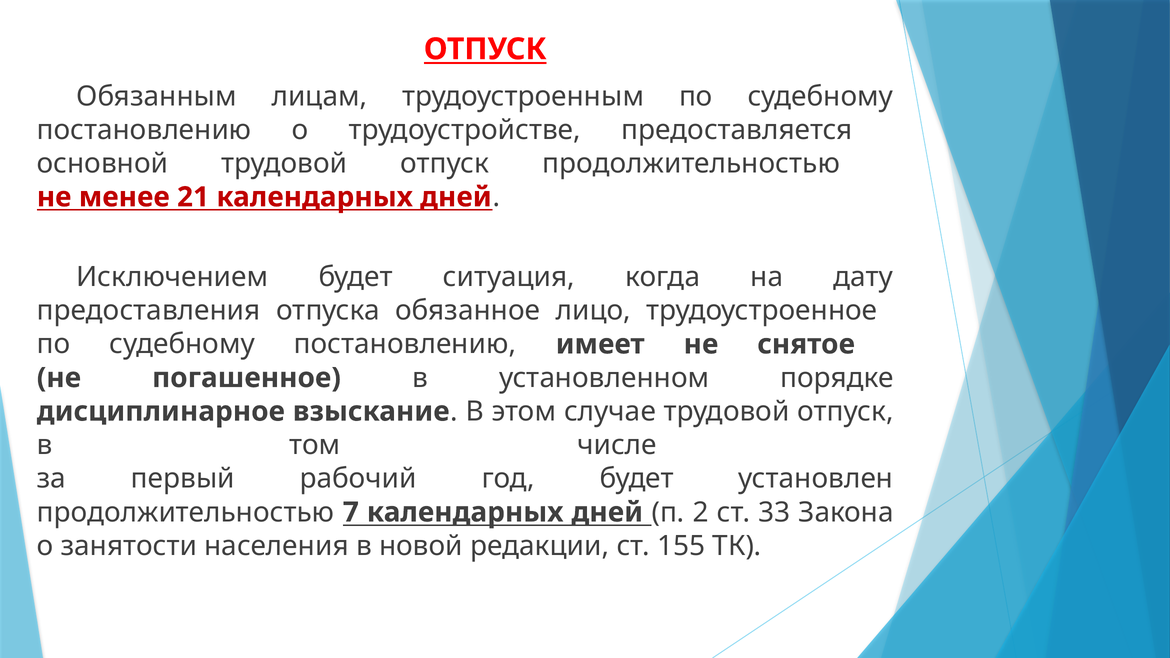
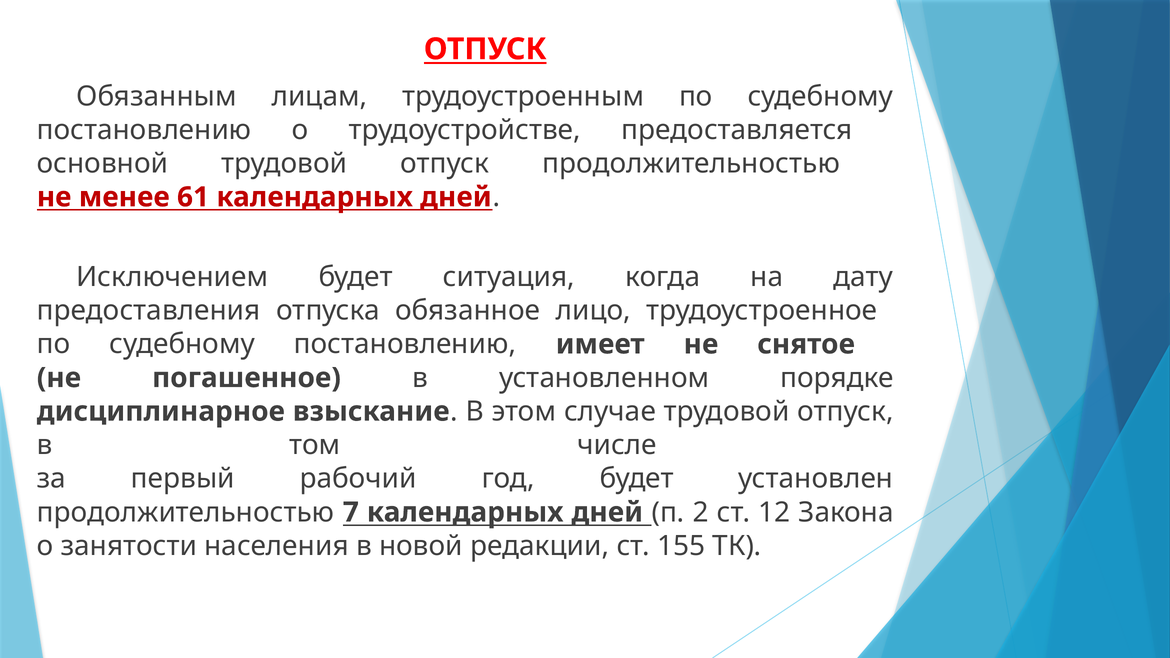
21: 21 -> 61 (193, 197)
33: 33 -> 12 (774, 512)
